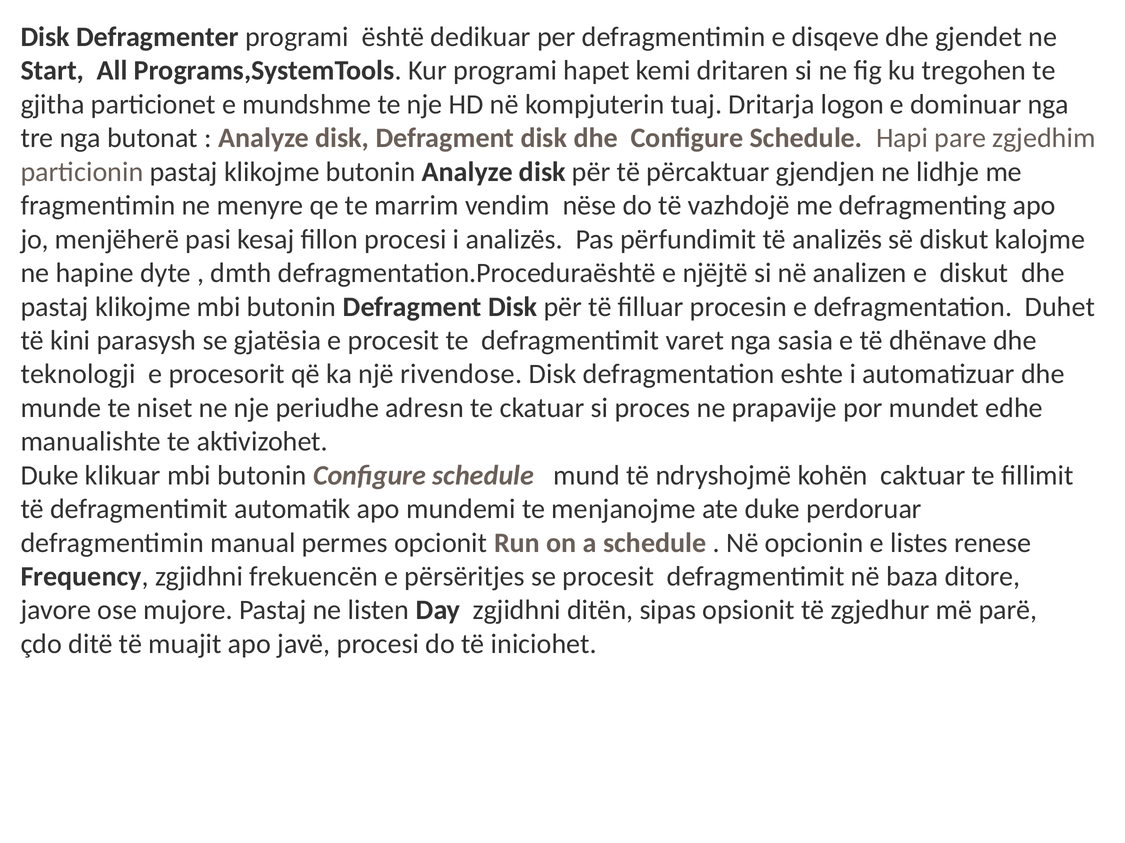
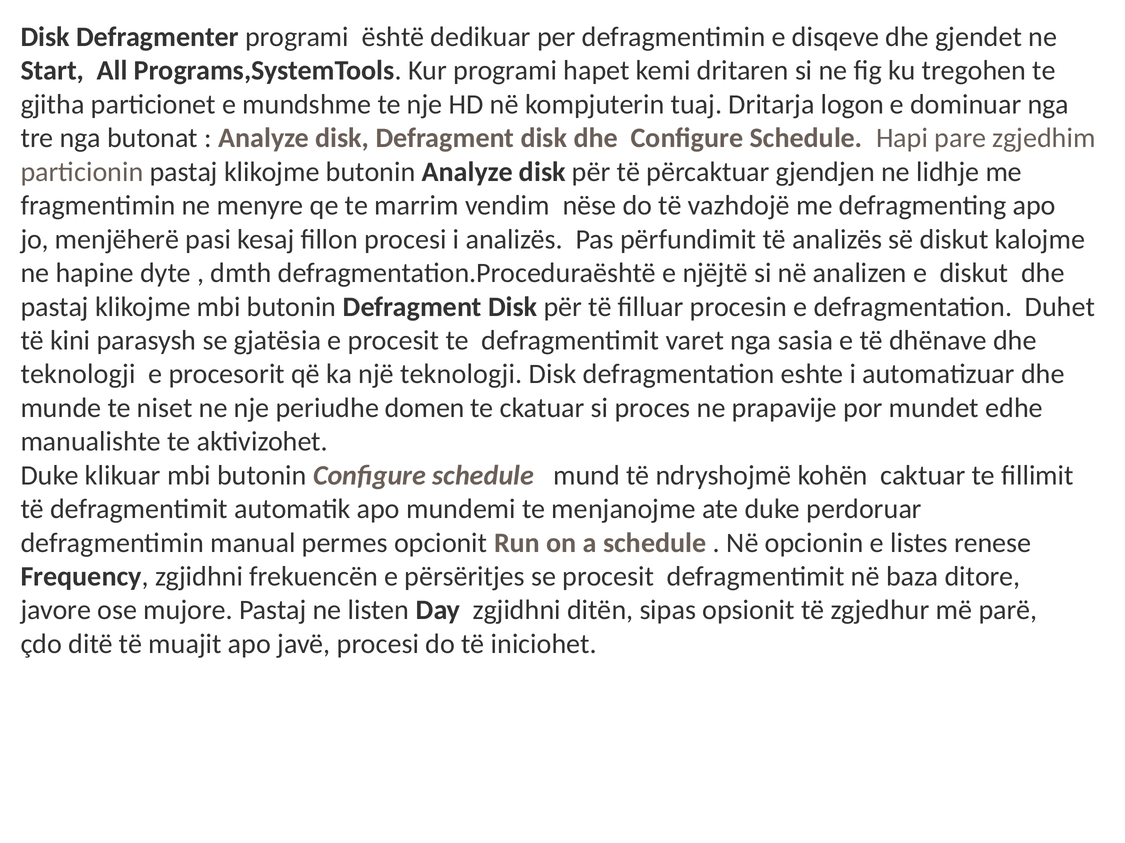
një rivendose: rivendose -> teknologji (461, 375)
adresn: adresn -> domen (425, 408)
